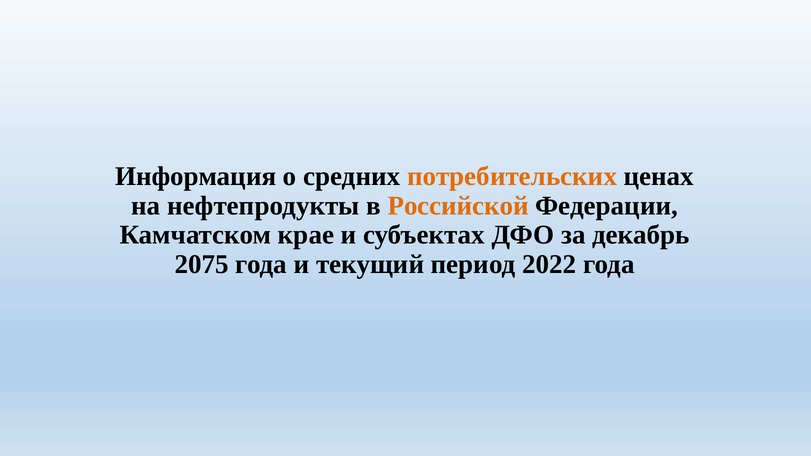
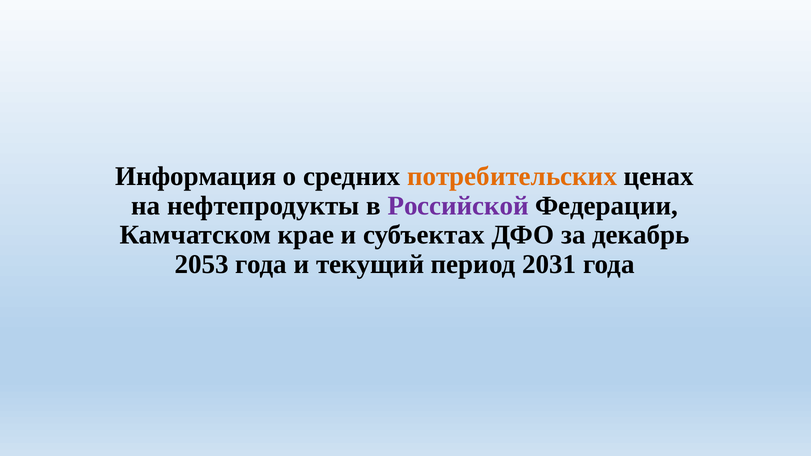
Российской colour: orange -> purple (458, 206)
2075: 2075 -> 2053 (202, 264)
2022: 2022 -> 2031 (549, 264)
